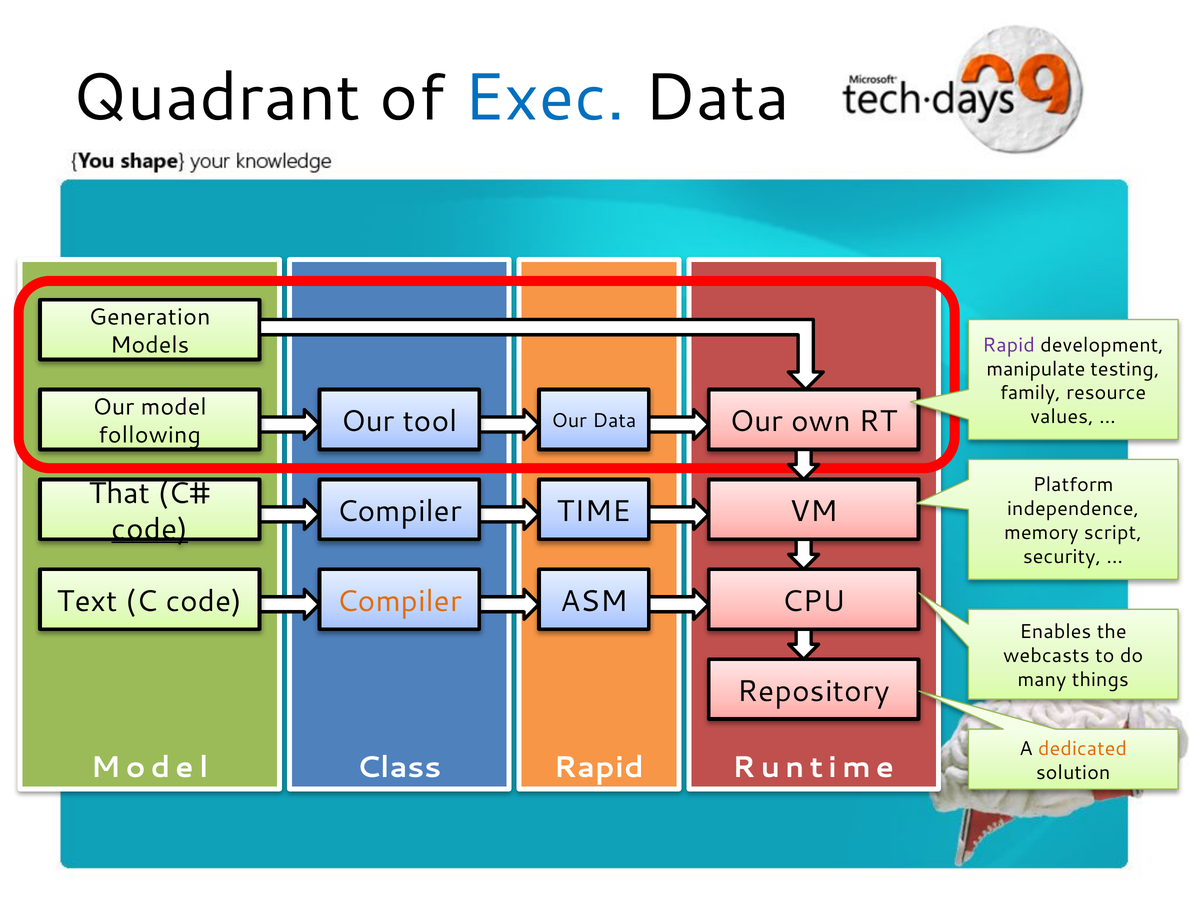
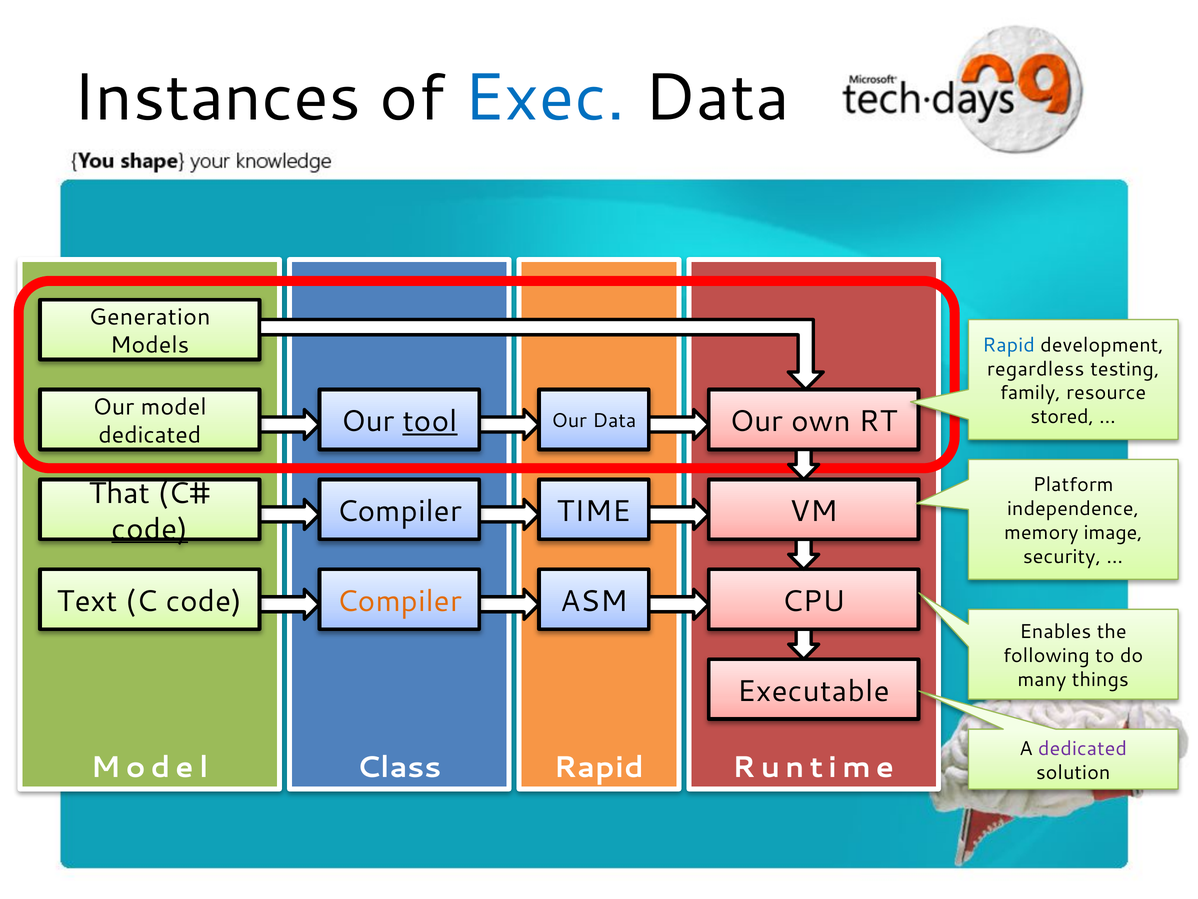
Quadrant: Quadrant -> Instances (217, 98)
Rapid colour: purple -> blue (1009, 345)
manipulate: manipulate -> regardless (1036, 369)
values: values -> stored (1062, 417)
tool underline: none -> present (430, 421)
following: following -> dedicated (150, 435)
script: script -> image (1113, 532)
webcasts: webcasts -> following (1046, 655)
Repository: Repository -> Executable (813, 691)
dedicated colour: orange -> purple (1082, 748)
